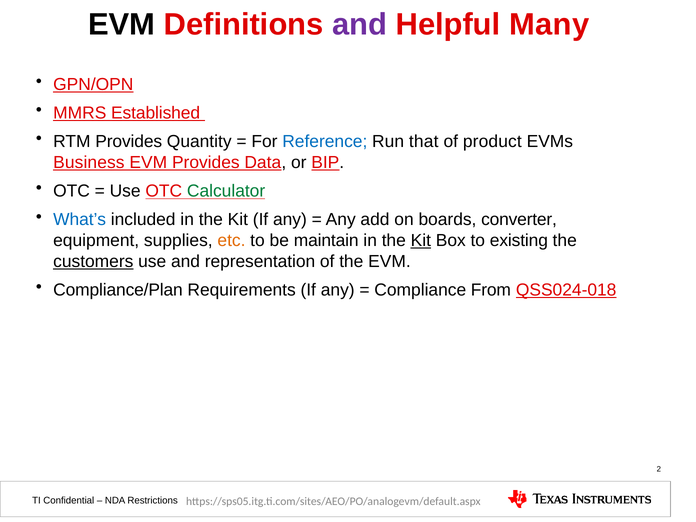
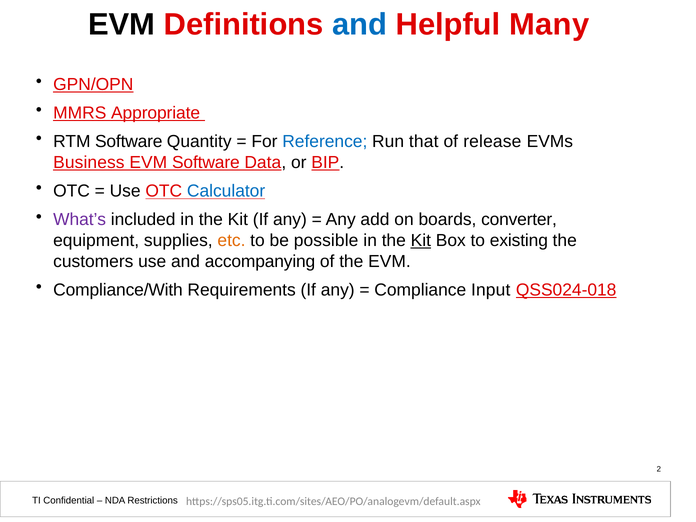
and colour: purple -> blue (360, 24)
Established: Established -> Appropriate (156, 113)
RTM Provides: Provides -> Software (129, 142)
product: product -> release (492, 142)
EVM Provides: Provides -> Software (206, 162)
Calculator colour: green -> blue (226, 191)
What’s colour: blue -> purple (80, 220)
maintain: maintain -> possible (326, 241)
customers underline: present -> none (93, 261)
representation: representation -> accompanying (260, 261)
Compliance/Plan: Compliance/Plan -> Compliance/With (118, 290)
From: From -> Input (491, 290)
